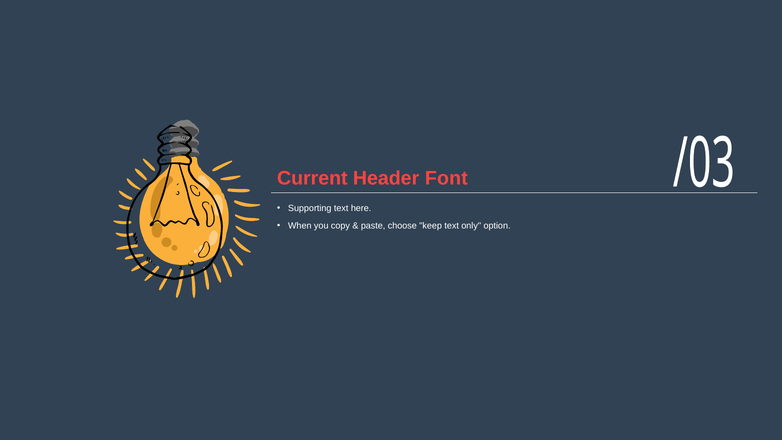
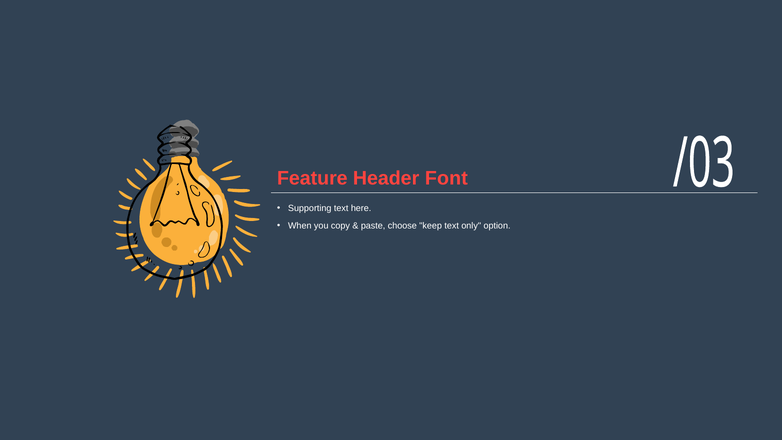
Current: Current -> Feature (312, 178)
